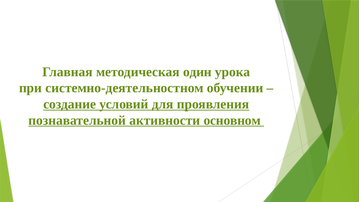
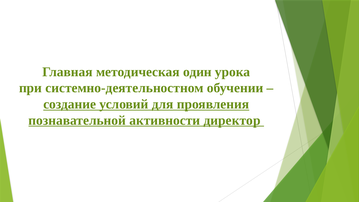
основном: основном -> директор (232, 120)
